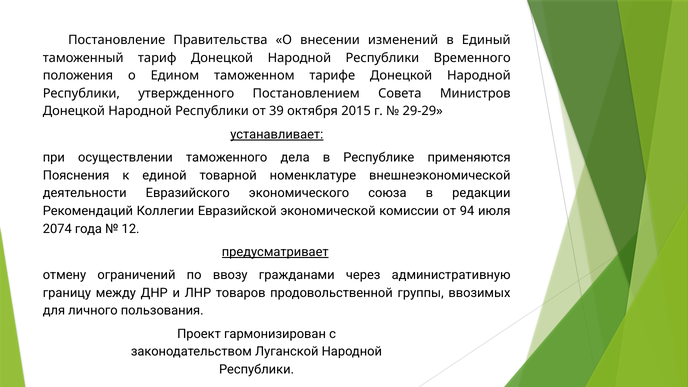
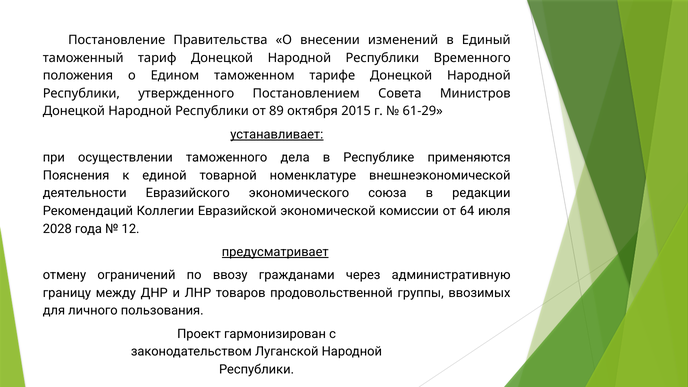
39: 39 -> 89 (276, 111)
29-29: 29-29 -> 61-29 (423, 111)
94: 94 -> 64 (467, 211)
2074: 2074 -> 2028 (57, 229)
